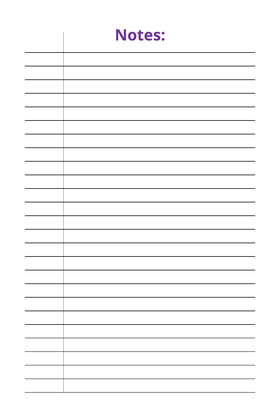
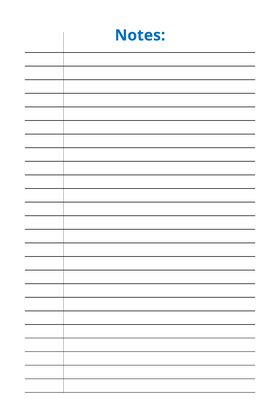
Notes colour: purple -> blue (140, 35)
